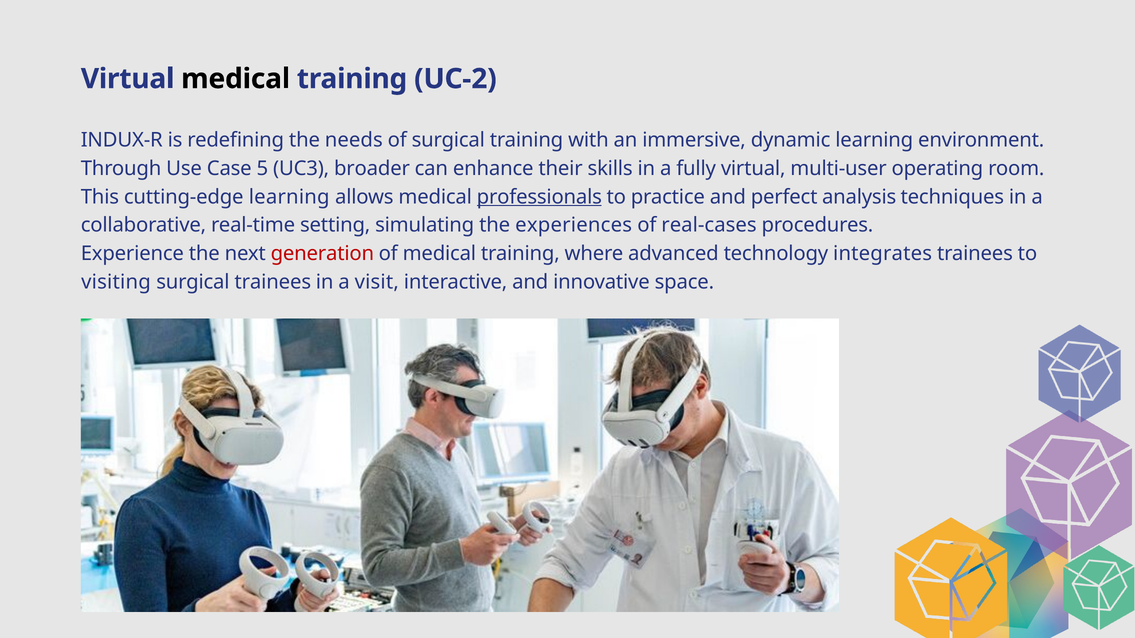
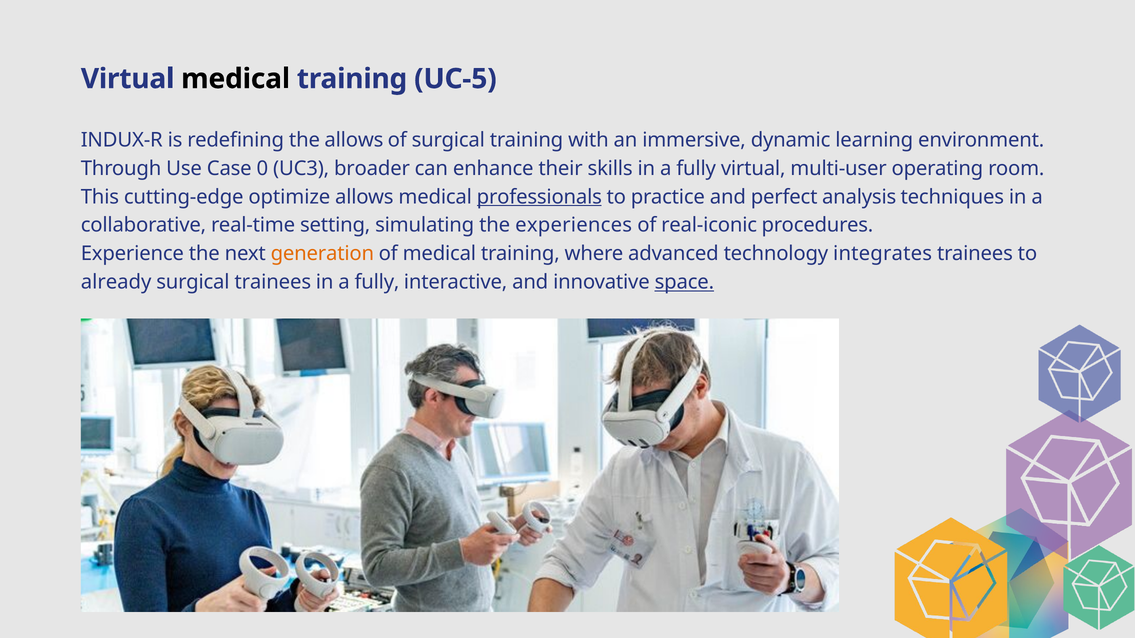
UC-2: UC-2 -> UC-5 (455, 79)
the needs: needs -> allows (354, 140)
5: 5 -> 0 (262, 168)
cutting-edge learning: learning -> optimize (289, 197)
real-cases: real-cases -> real-iconic (709, 225)
generation colour: red -> orange (322, 254)
visiting: visiting -> already (116, 282)
visit: visit -> fully (377, 282)
space underline: none -> present (684, 282)
